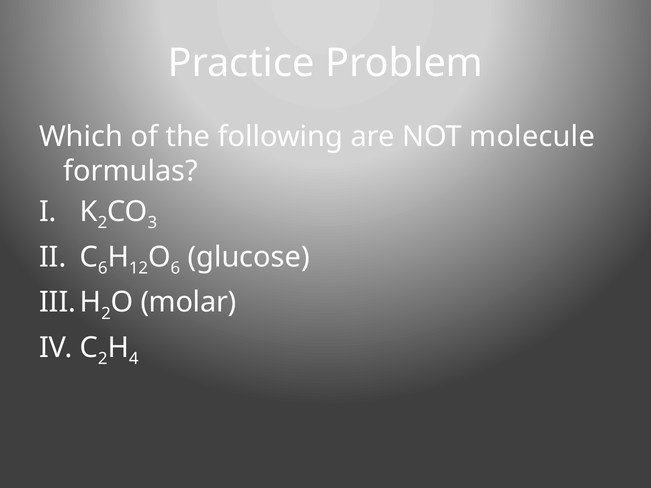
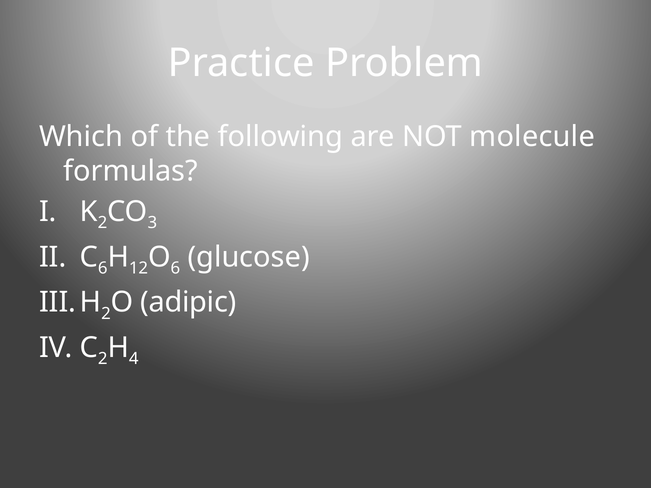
molar: molar -> adipic (188, 302)
